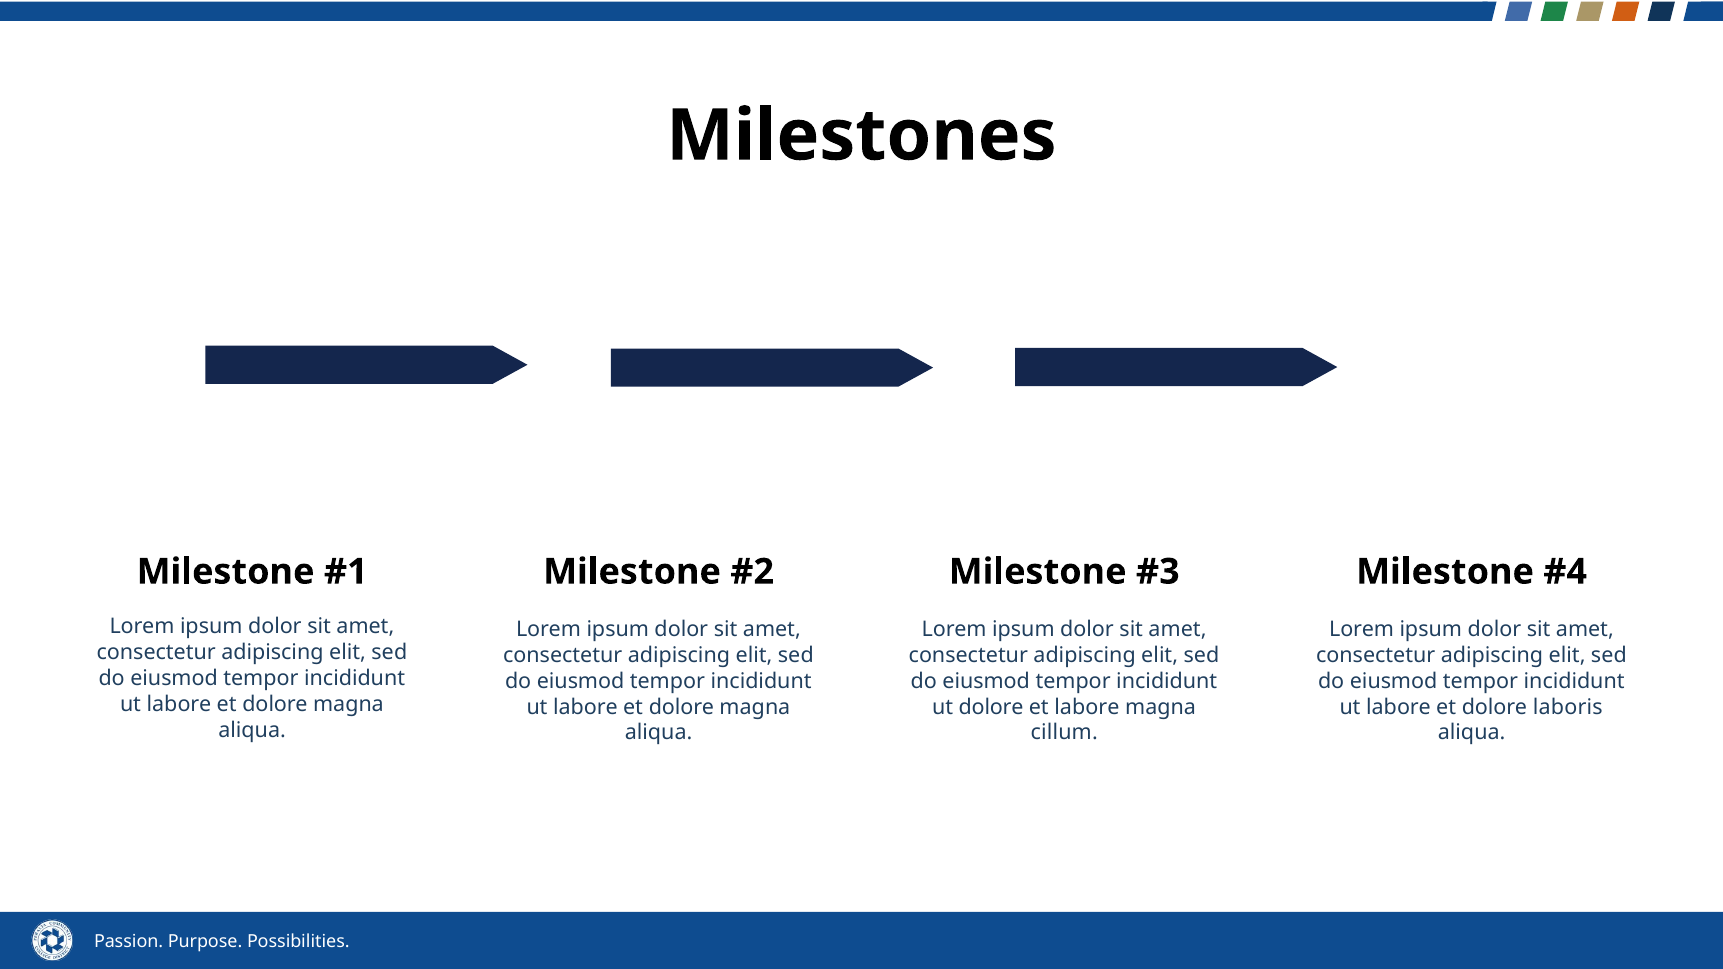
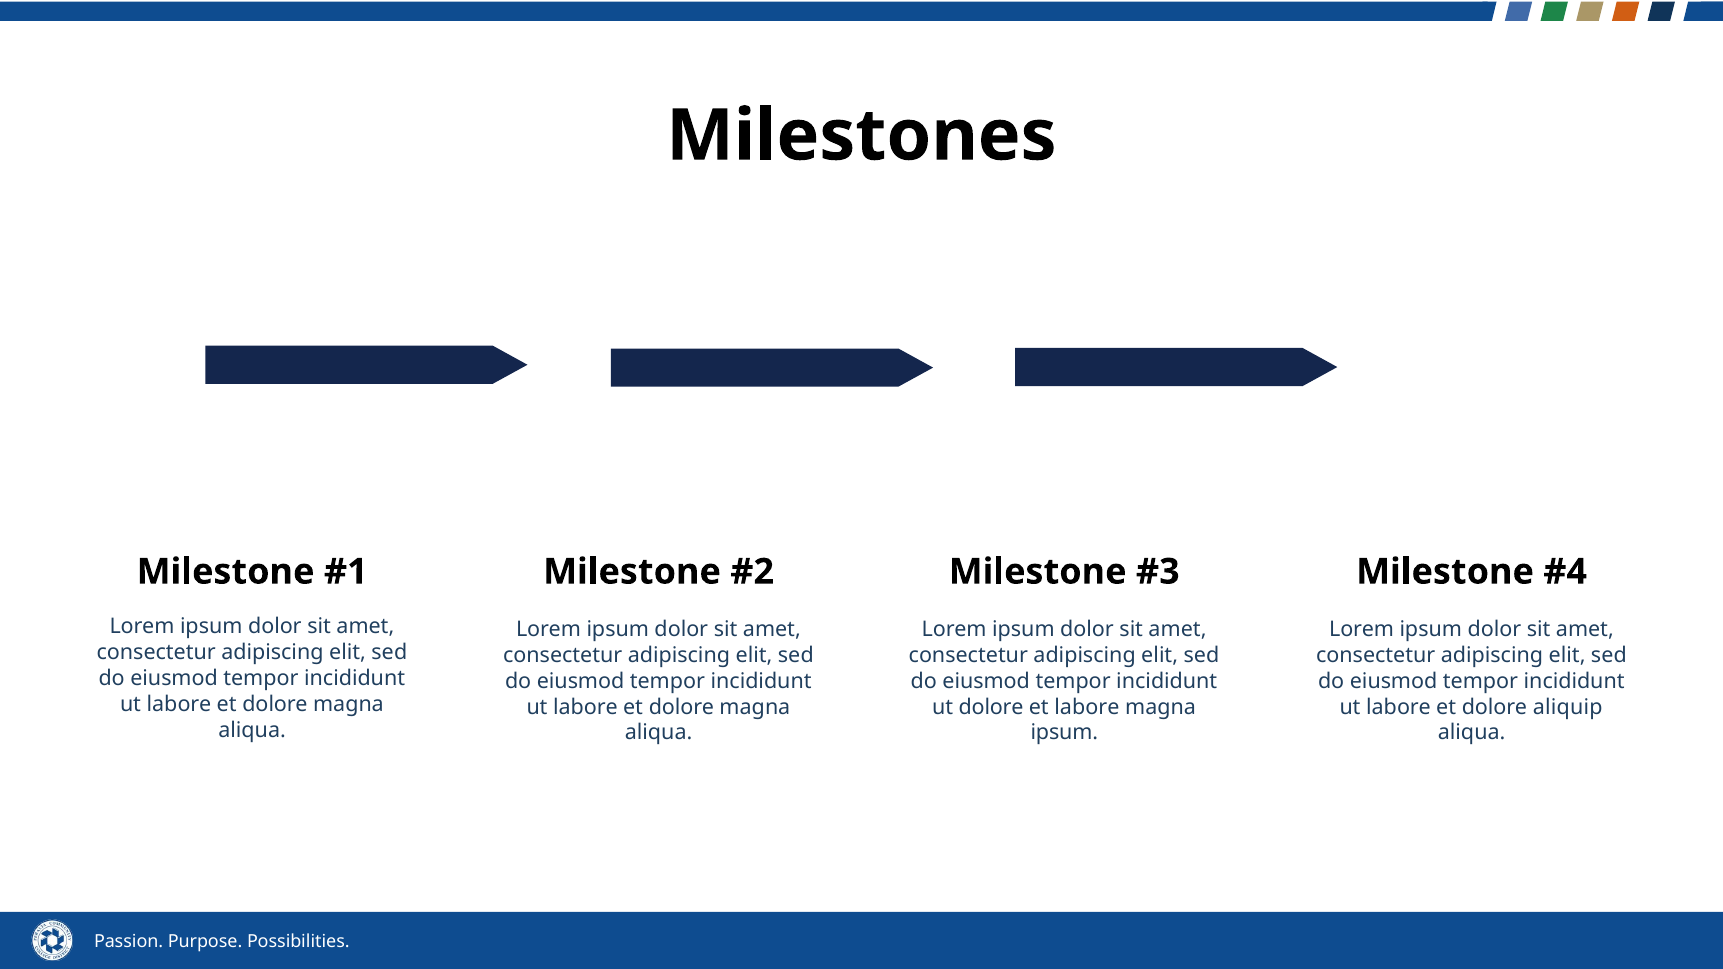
laboris: laboris -> aliquip (1568, 707)
cillum: cillum -> ipsum (1064, 733)
